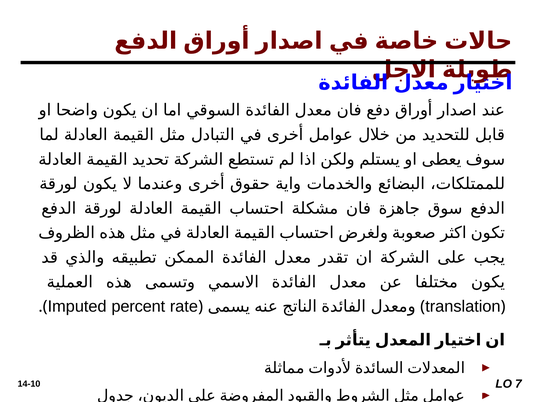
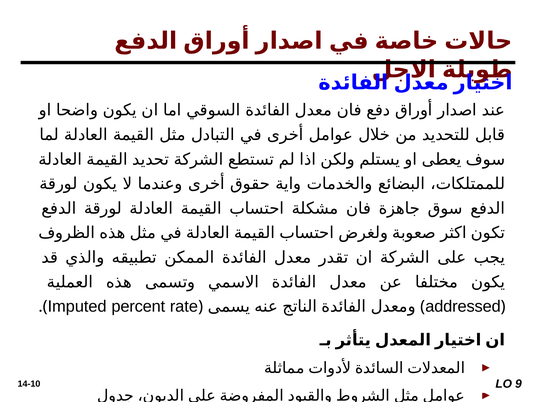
translation: translation -> addressed (463, 307)
7: 7 -> 9 (518, 384)
